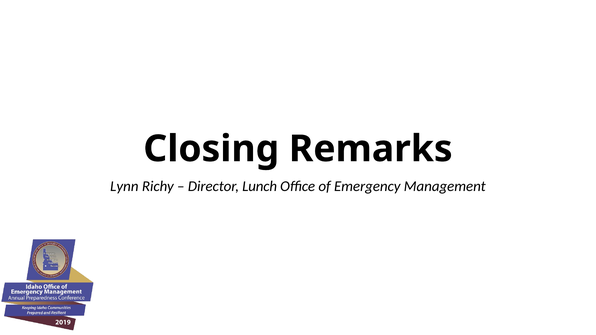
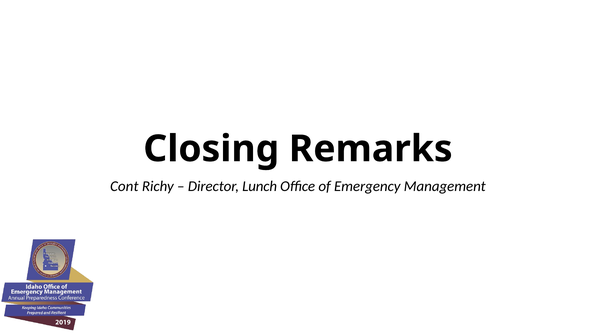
Lynn: Lynn -> Cont (124, 186)
